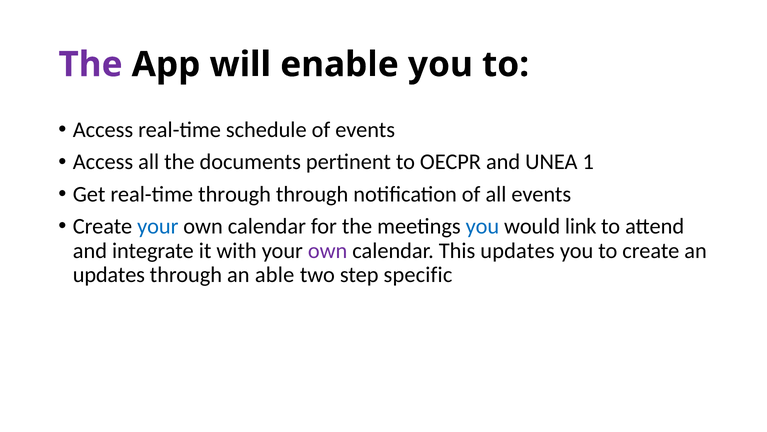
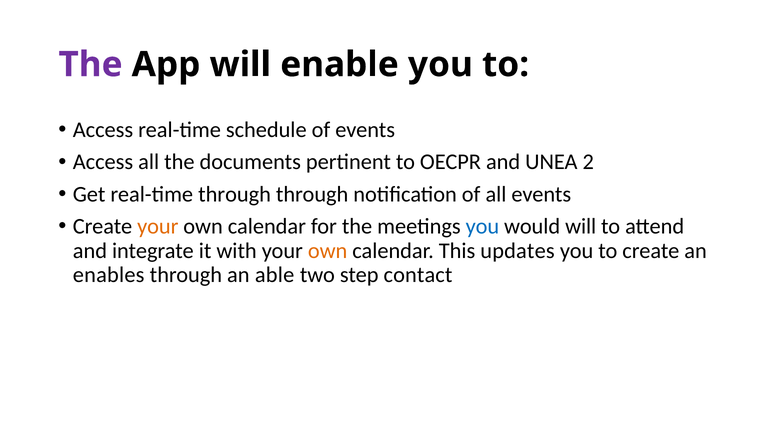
1: 1 -> 2 (588, 162)
your colour: blue -> orange (158, 226)
would link: link -> will (581, 226)
own colour: purple -> orange (328, 250)
updates: updates -> enables (109, 274)
specific: specific -> contact (418, 274)
